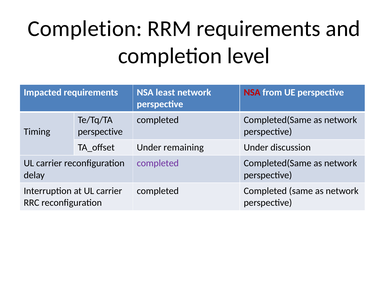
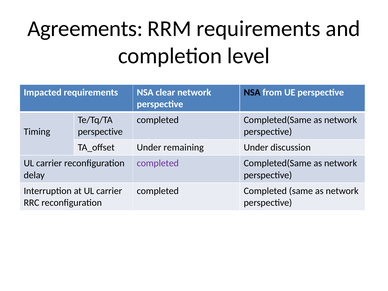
Completion: Completion -> Agreements (85, 29)
least: least -> clear (165, 92)
NSA colour: red -> black (252, 92)
